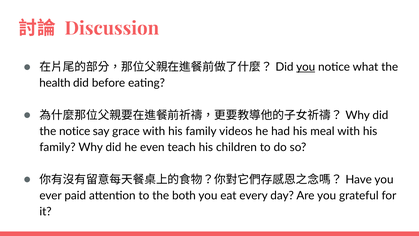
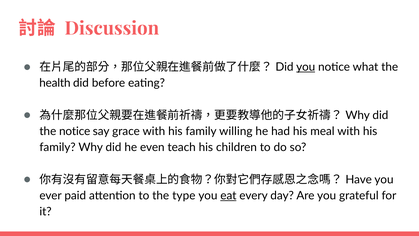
videos: videos -> willing (236, 131)
both: both -> type (184, 195)
eat underline: none -> present (228, 195)
